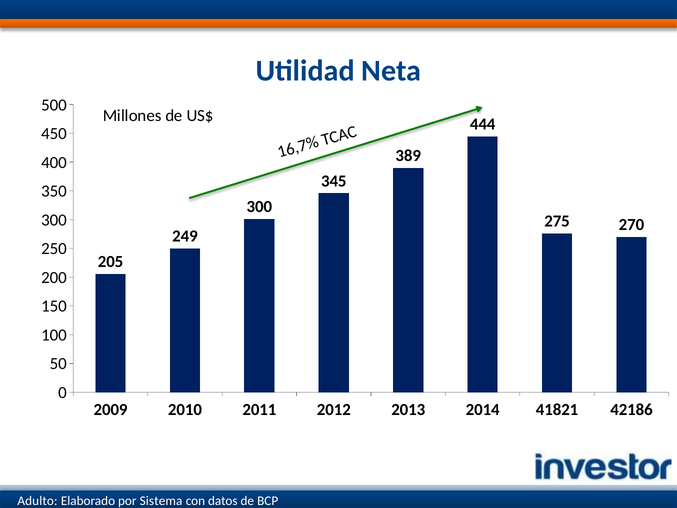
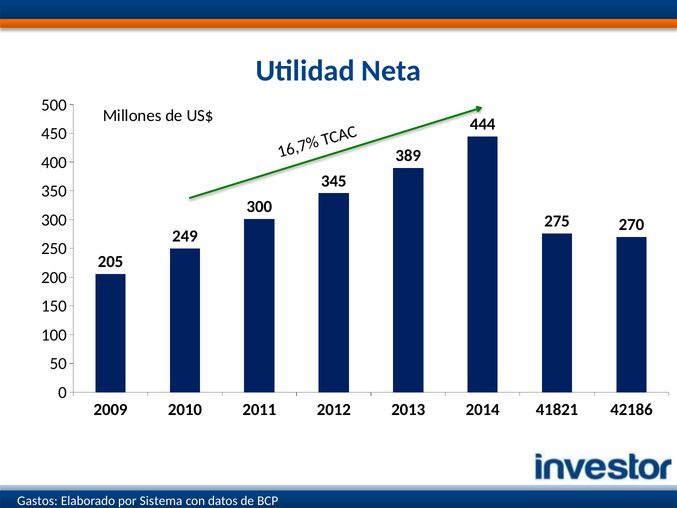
Adulto: Adulto -> Gastos (37, 500)
